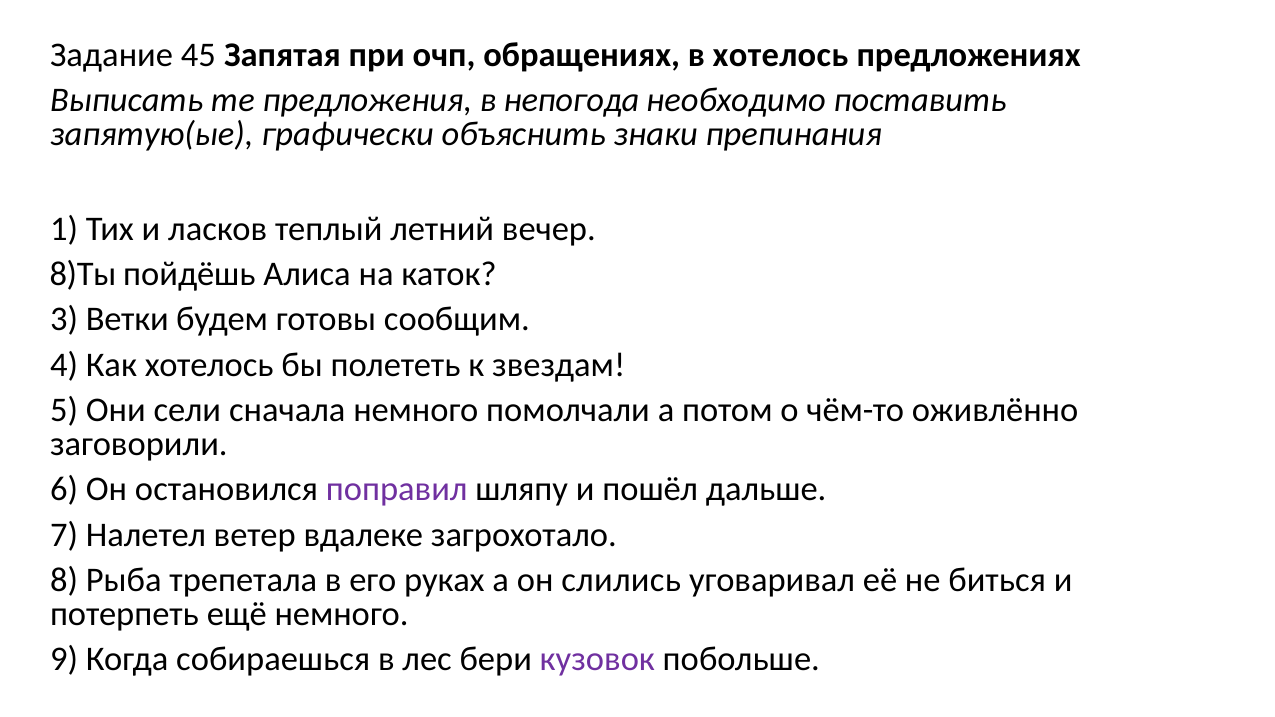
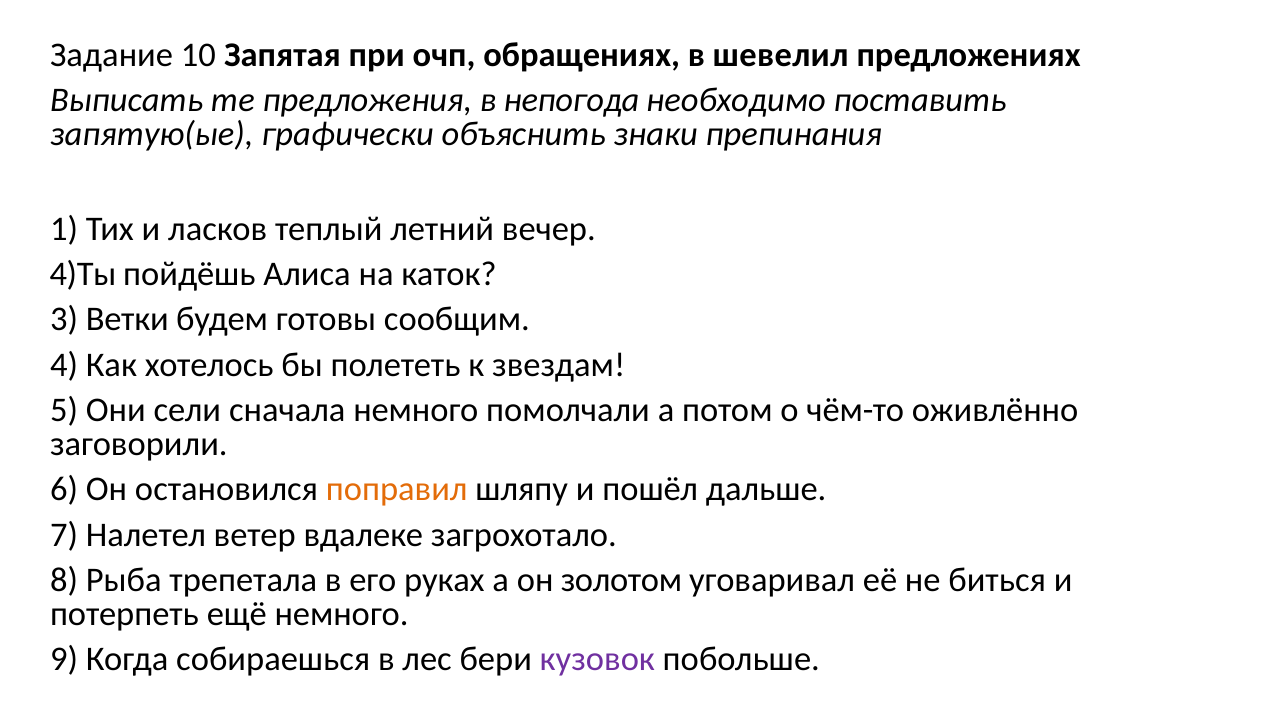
45: 45 -> 10 (198, 55)
в хотелось: хотелось -> шевелил (781, 55)
8)Ты: 8)Ты -> 4)Ты (83, 274)
поправил colour: purple -> orange (397, 490)
слились: слились -> золотом (621, 581)
